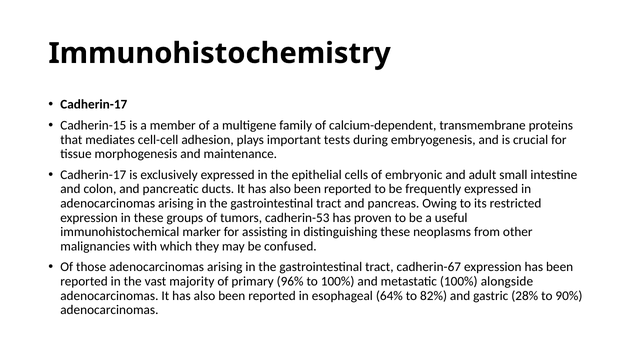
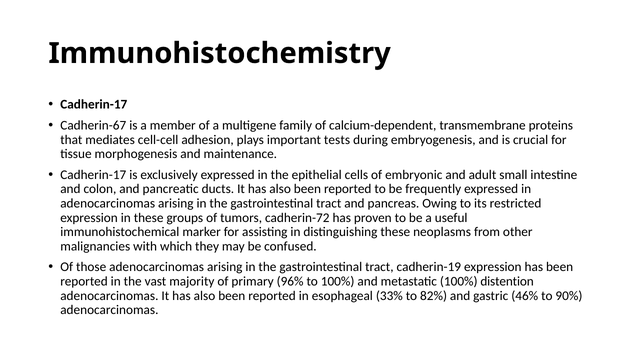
Cadherin-15: Cadherin-15 -> Cadherin-67 (93, 125)
cadherin-53: cadherin-53 -> cadherin-72 (297, 218)
cadherin-67: cadherin-67 -> cadherin-19 (429, 267)
alongside: alongside -> distention (507, 282)
64%: 64% -> 33% (389, 296)
28%: 28% -> 46% (525, 296)
